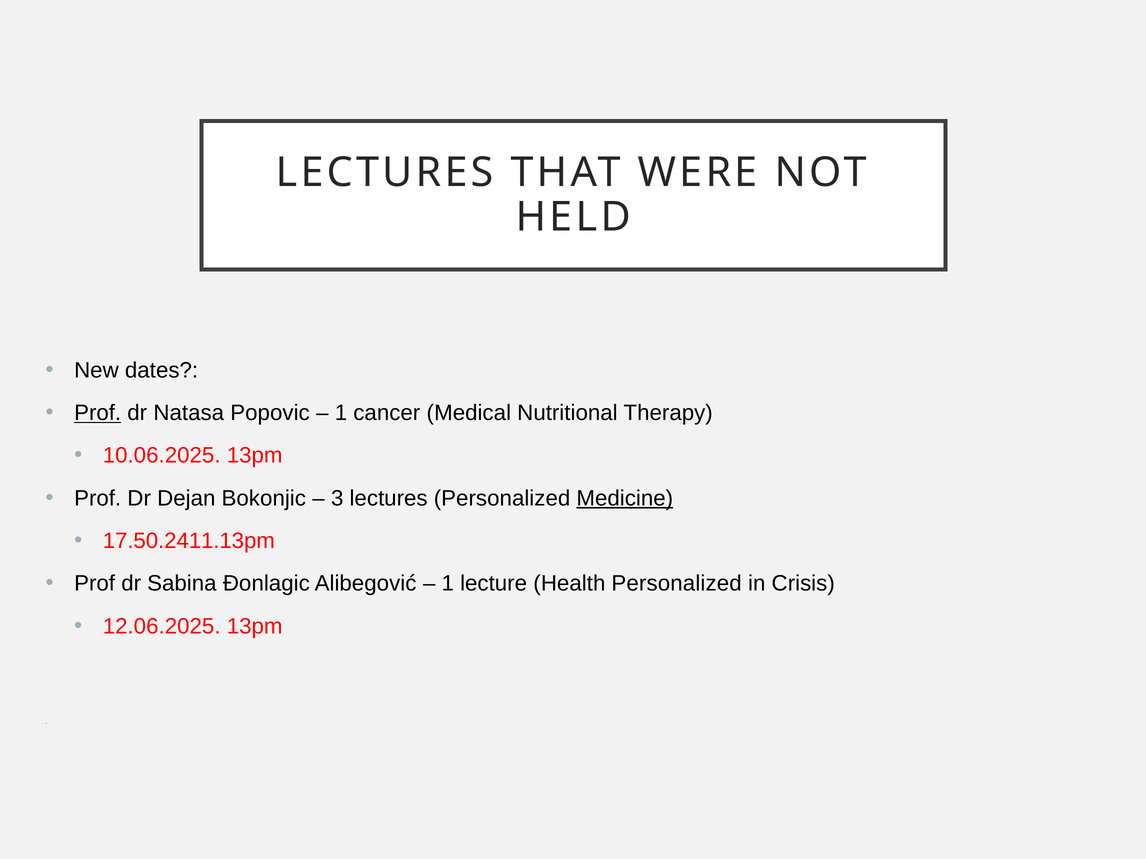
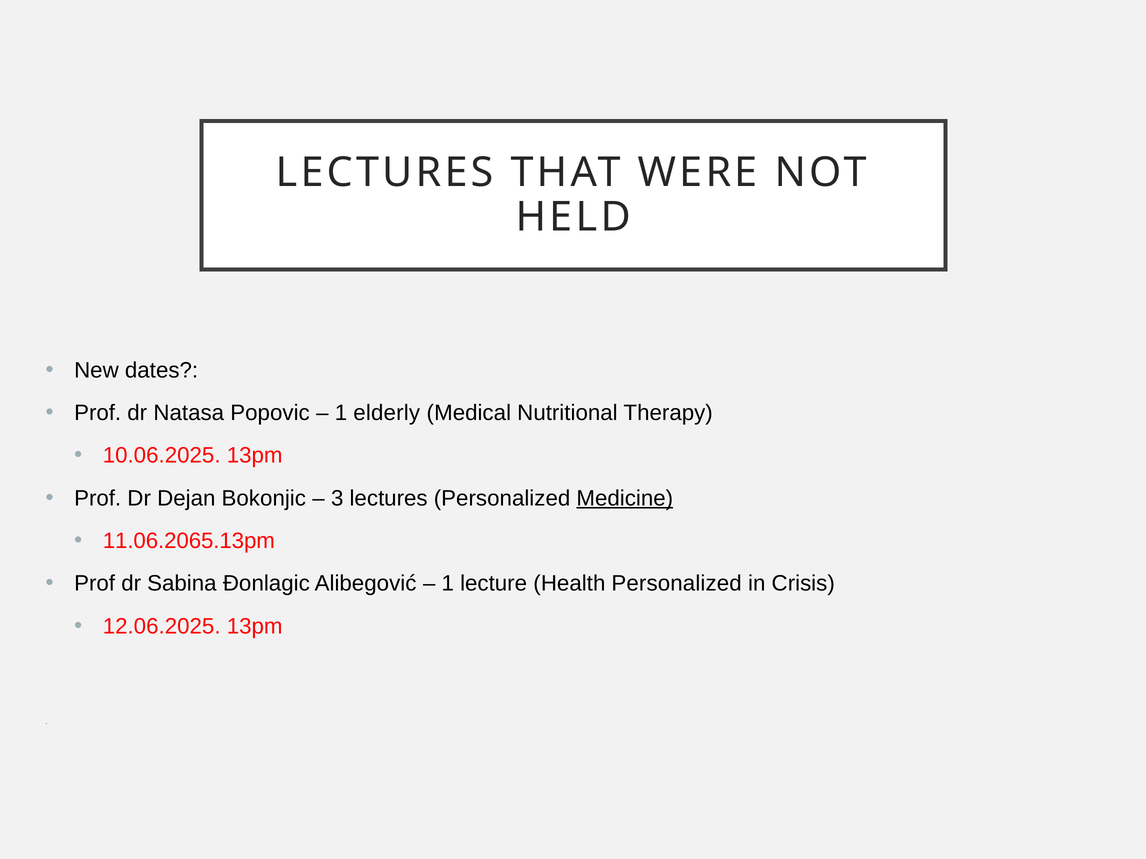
Prof underline: present -> none (98, 413)
cancer: cancer -> elderly (387, 413)
17.50.2411.13pm: 17.50.2411.13pm -> 11.06.2065.13pm (189, 541)
